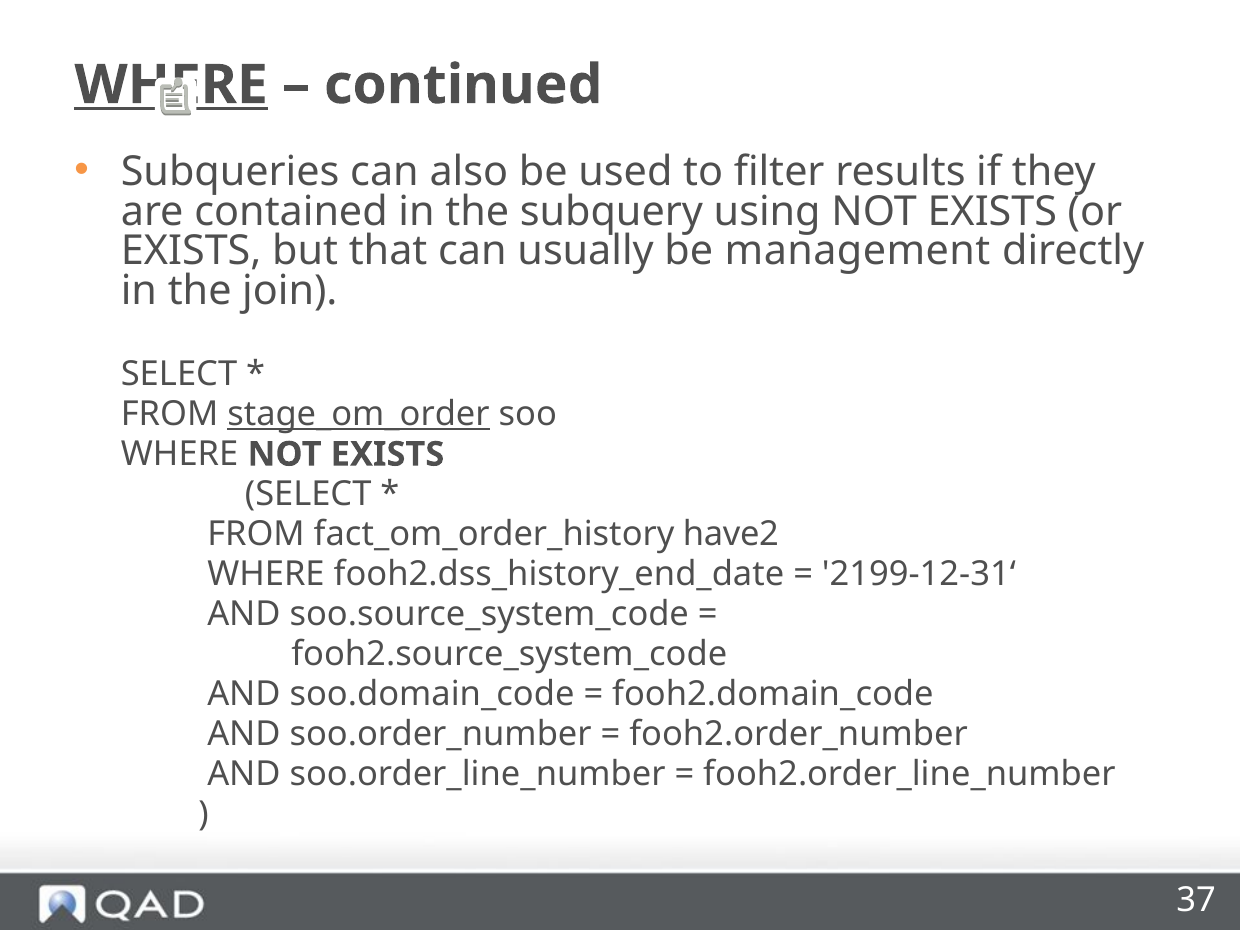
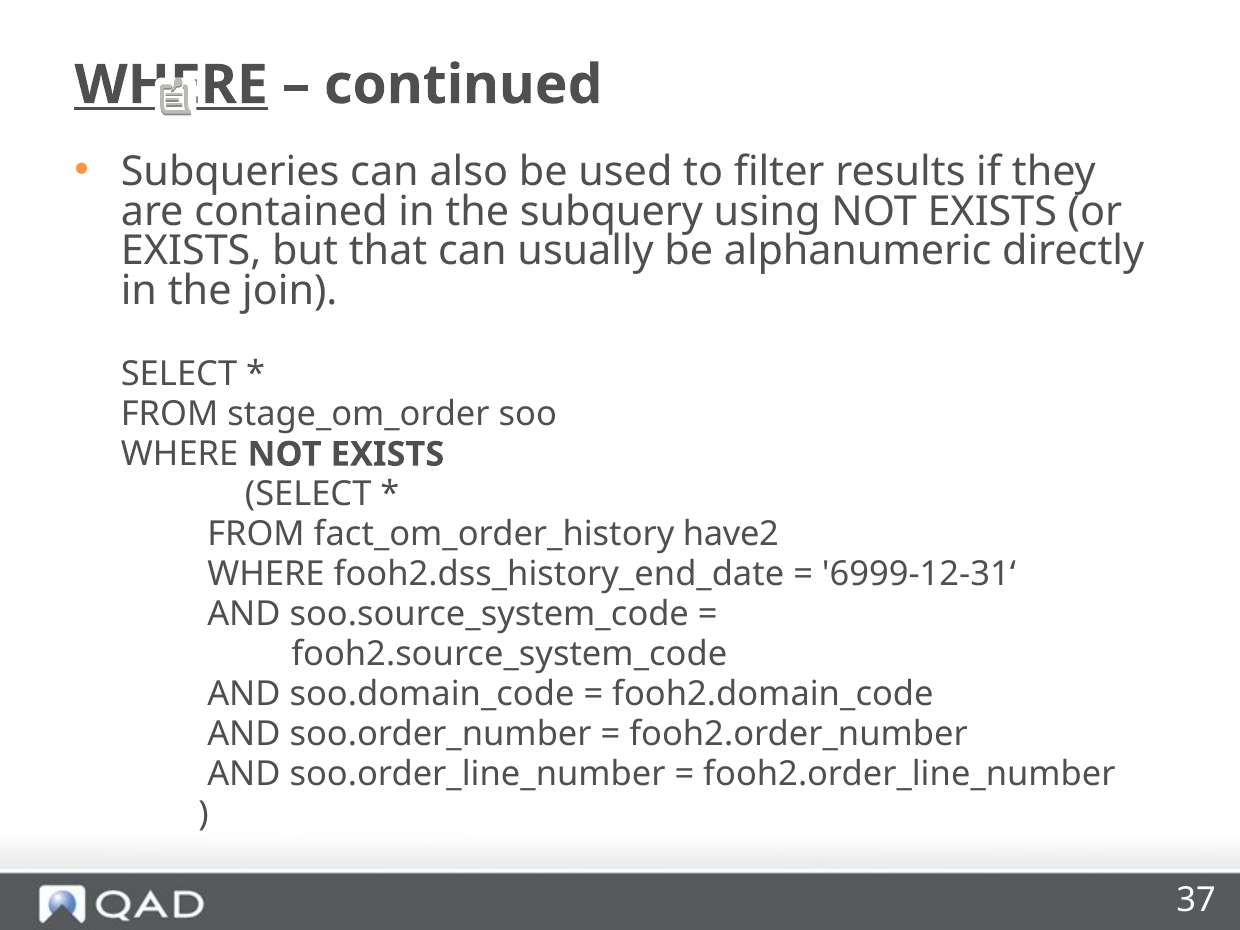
management: management -> alphanumeric (858, 251)
stage_om_order underline: present -> none (358, 414)
2199-12-31‘: 2199-12-31‘ -> 6999-12-31‘ (919, 574)
